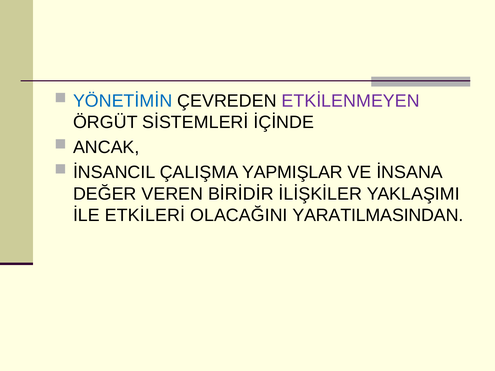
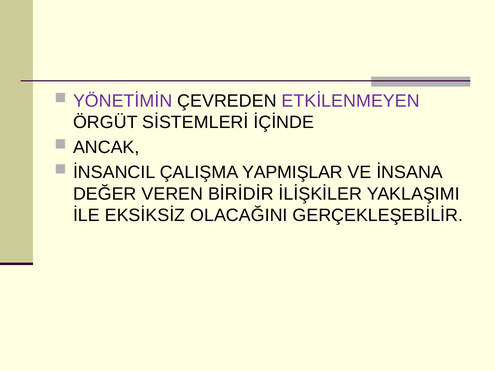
YÖNETİMİN colour: blue -> purple (123, 101)
ETKİLERİ: ETKİLERİ -> EKSİKSİZ (145, 215)
YARATILMASINDAN: YARATILMASINDAN -> GERÇEKLEŞEBİLİR (378, 215)
